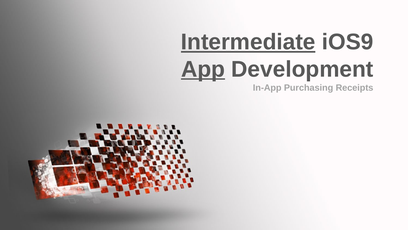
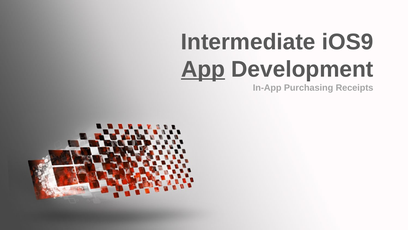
Intermediate underline: present -> none (248, 42)
